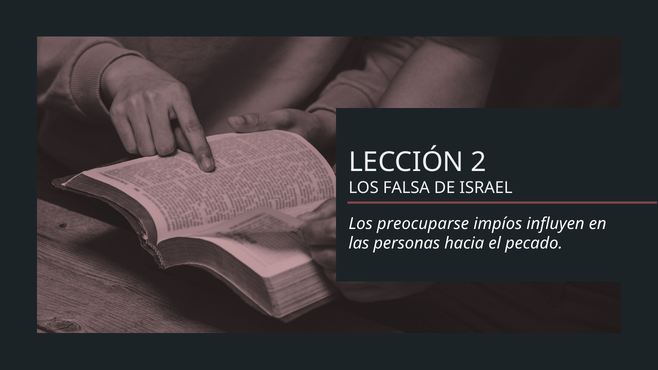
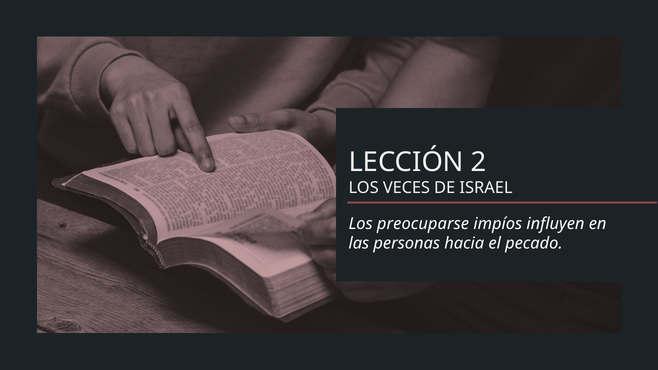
FALSA: FALSA -> VECES (406, 188)
